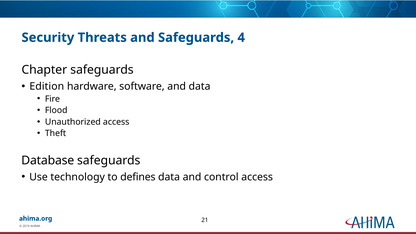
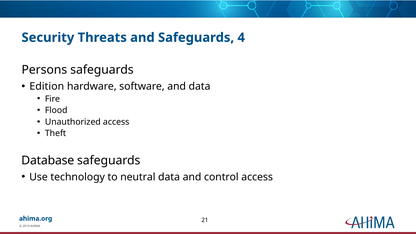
Chapter: Chapter -> Persons (44, 70)
defines: defines -> neutral (138, 177)
